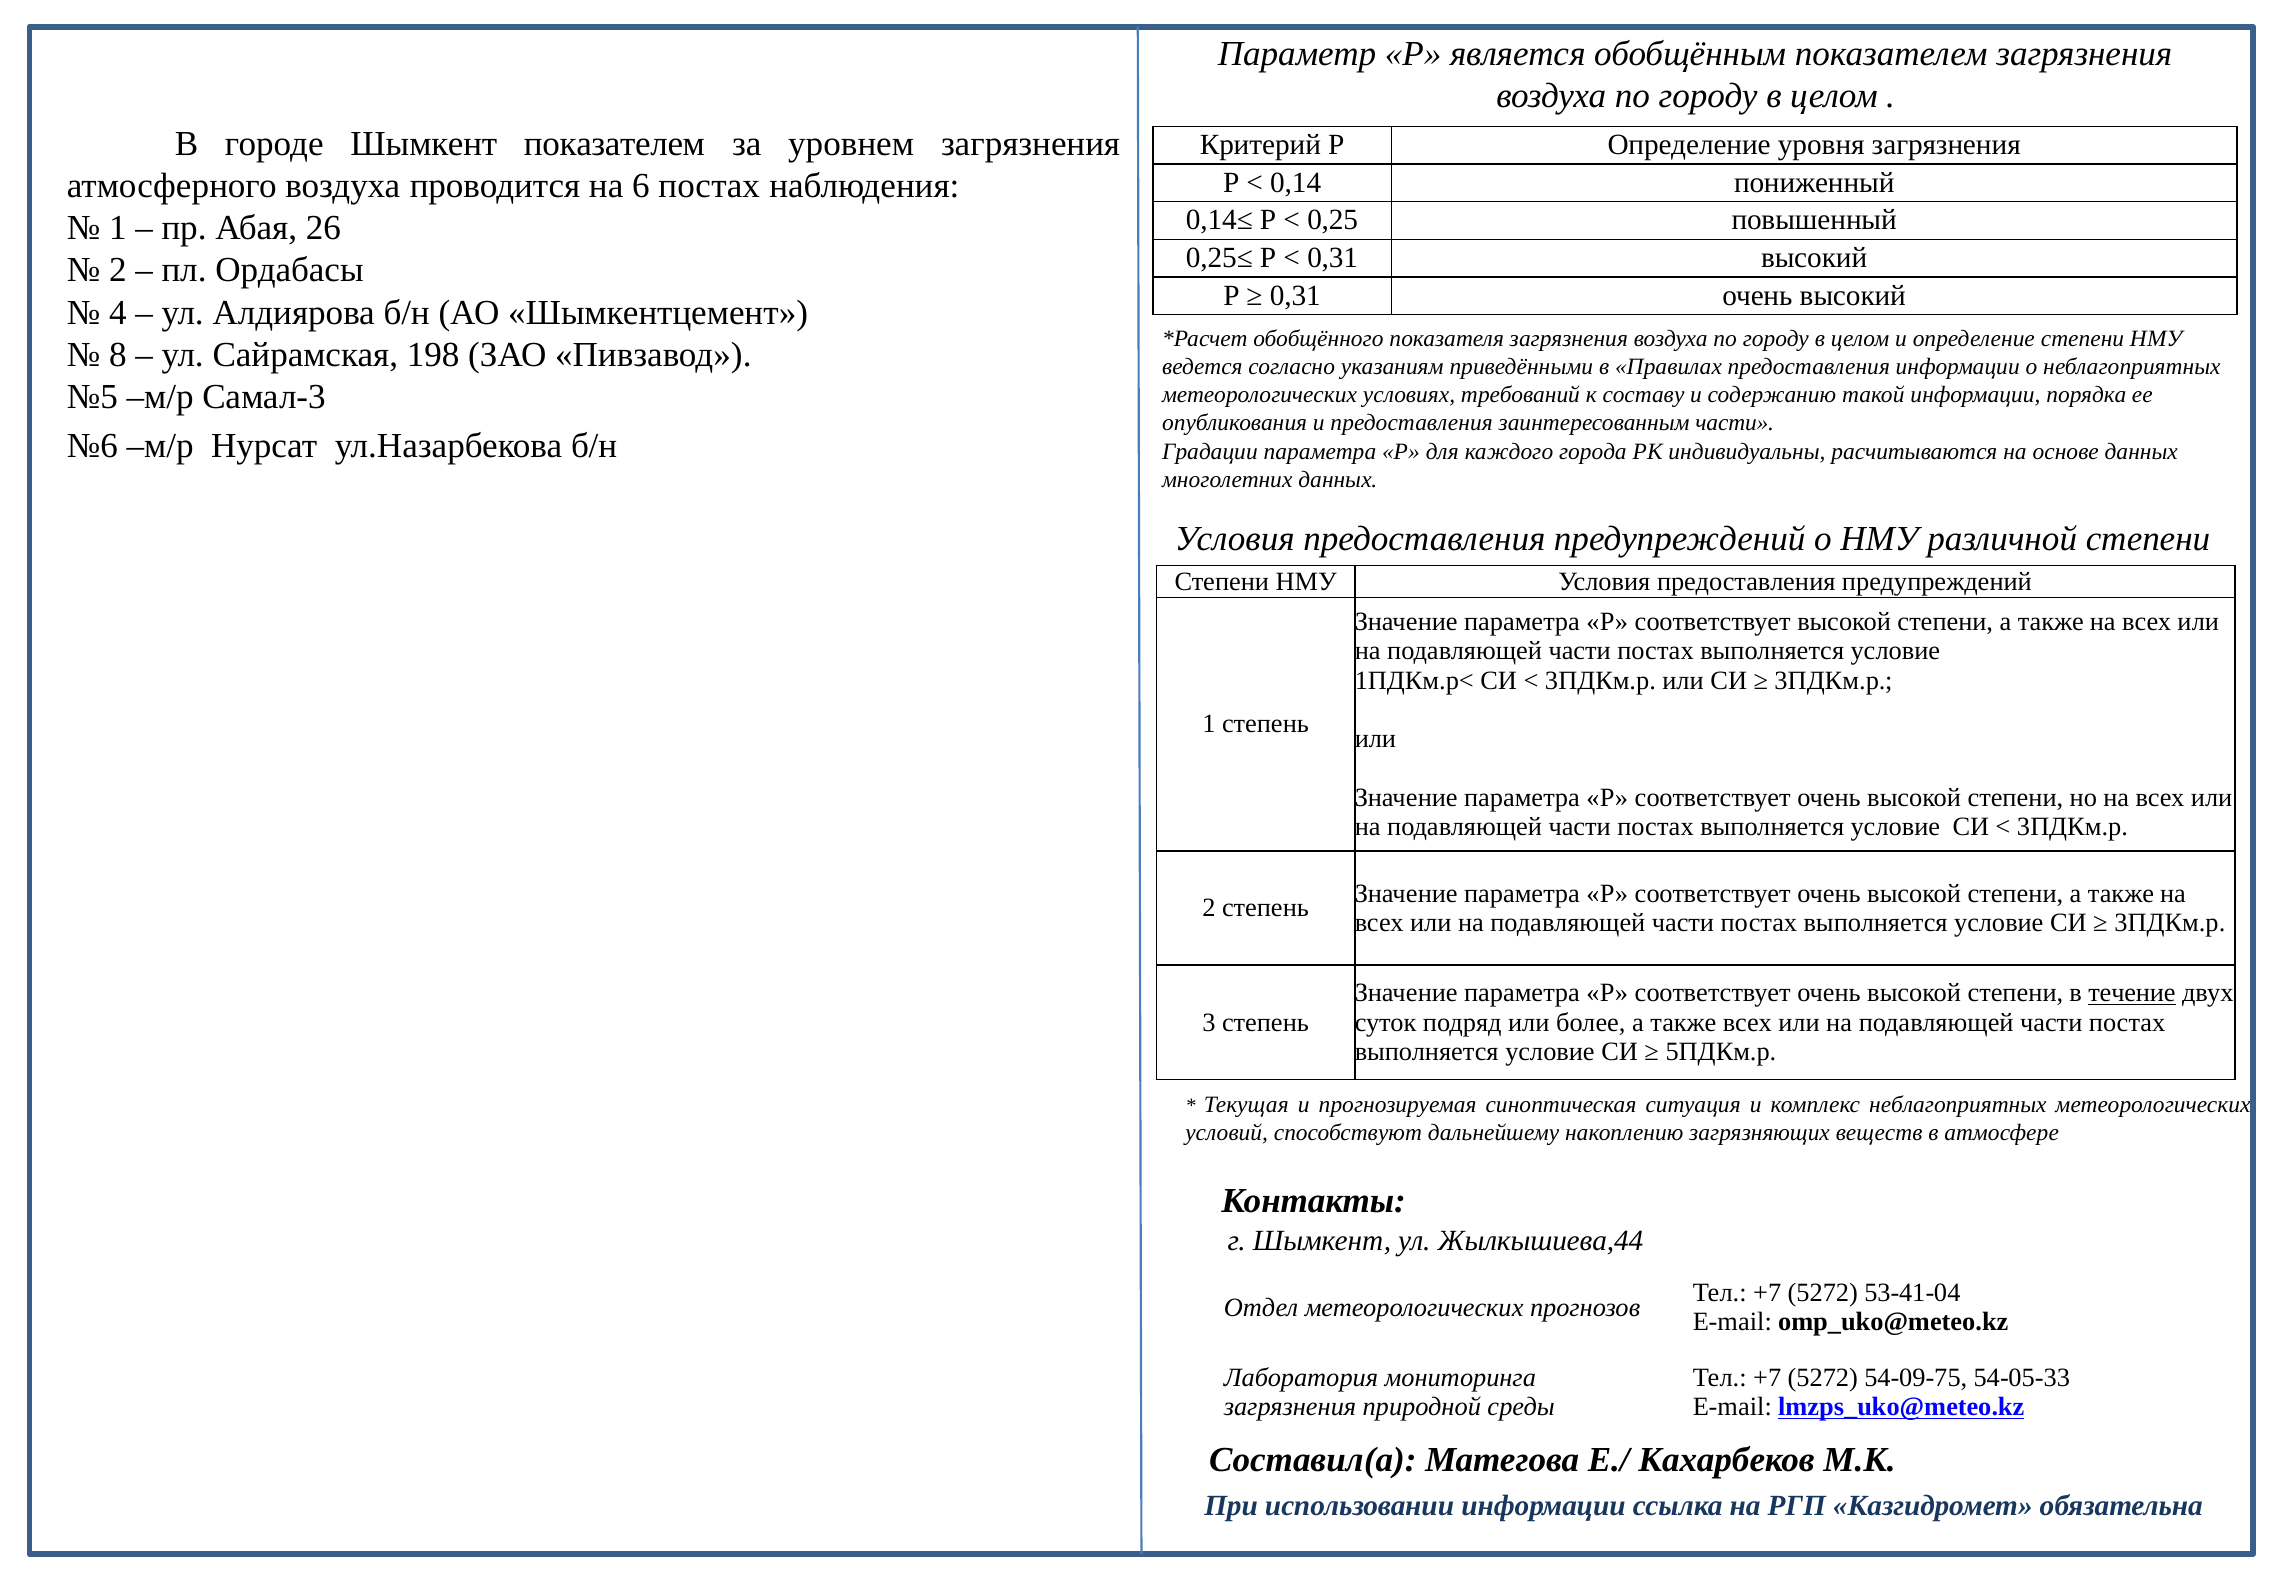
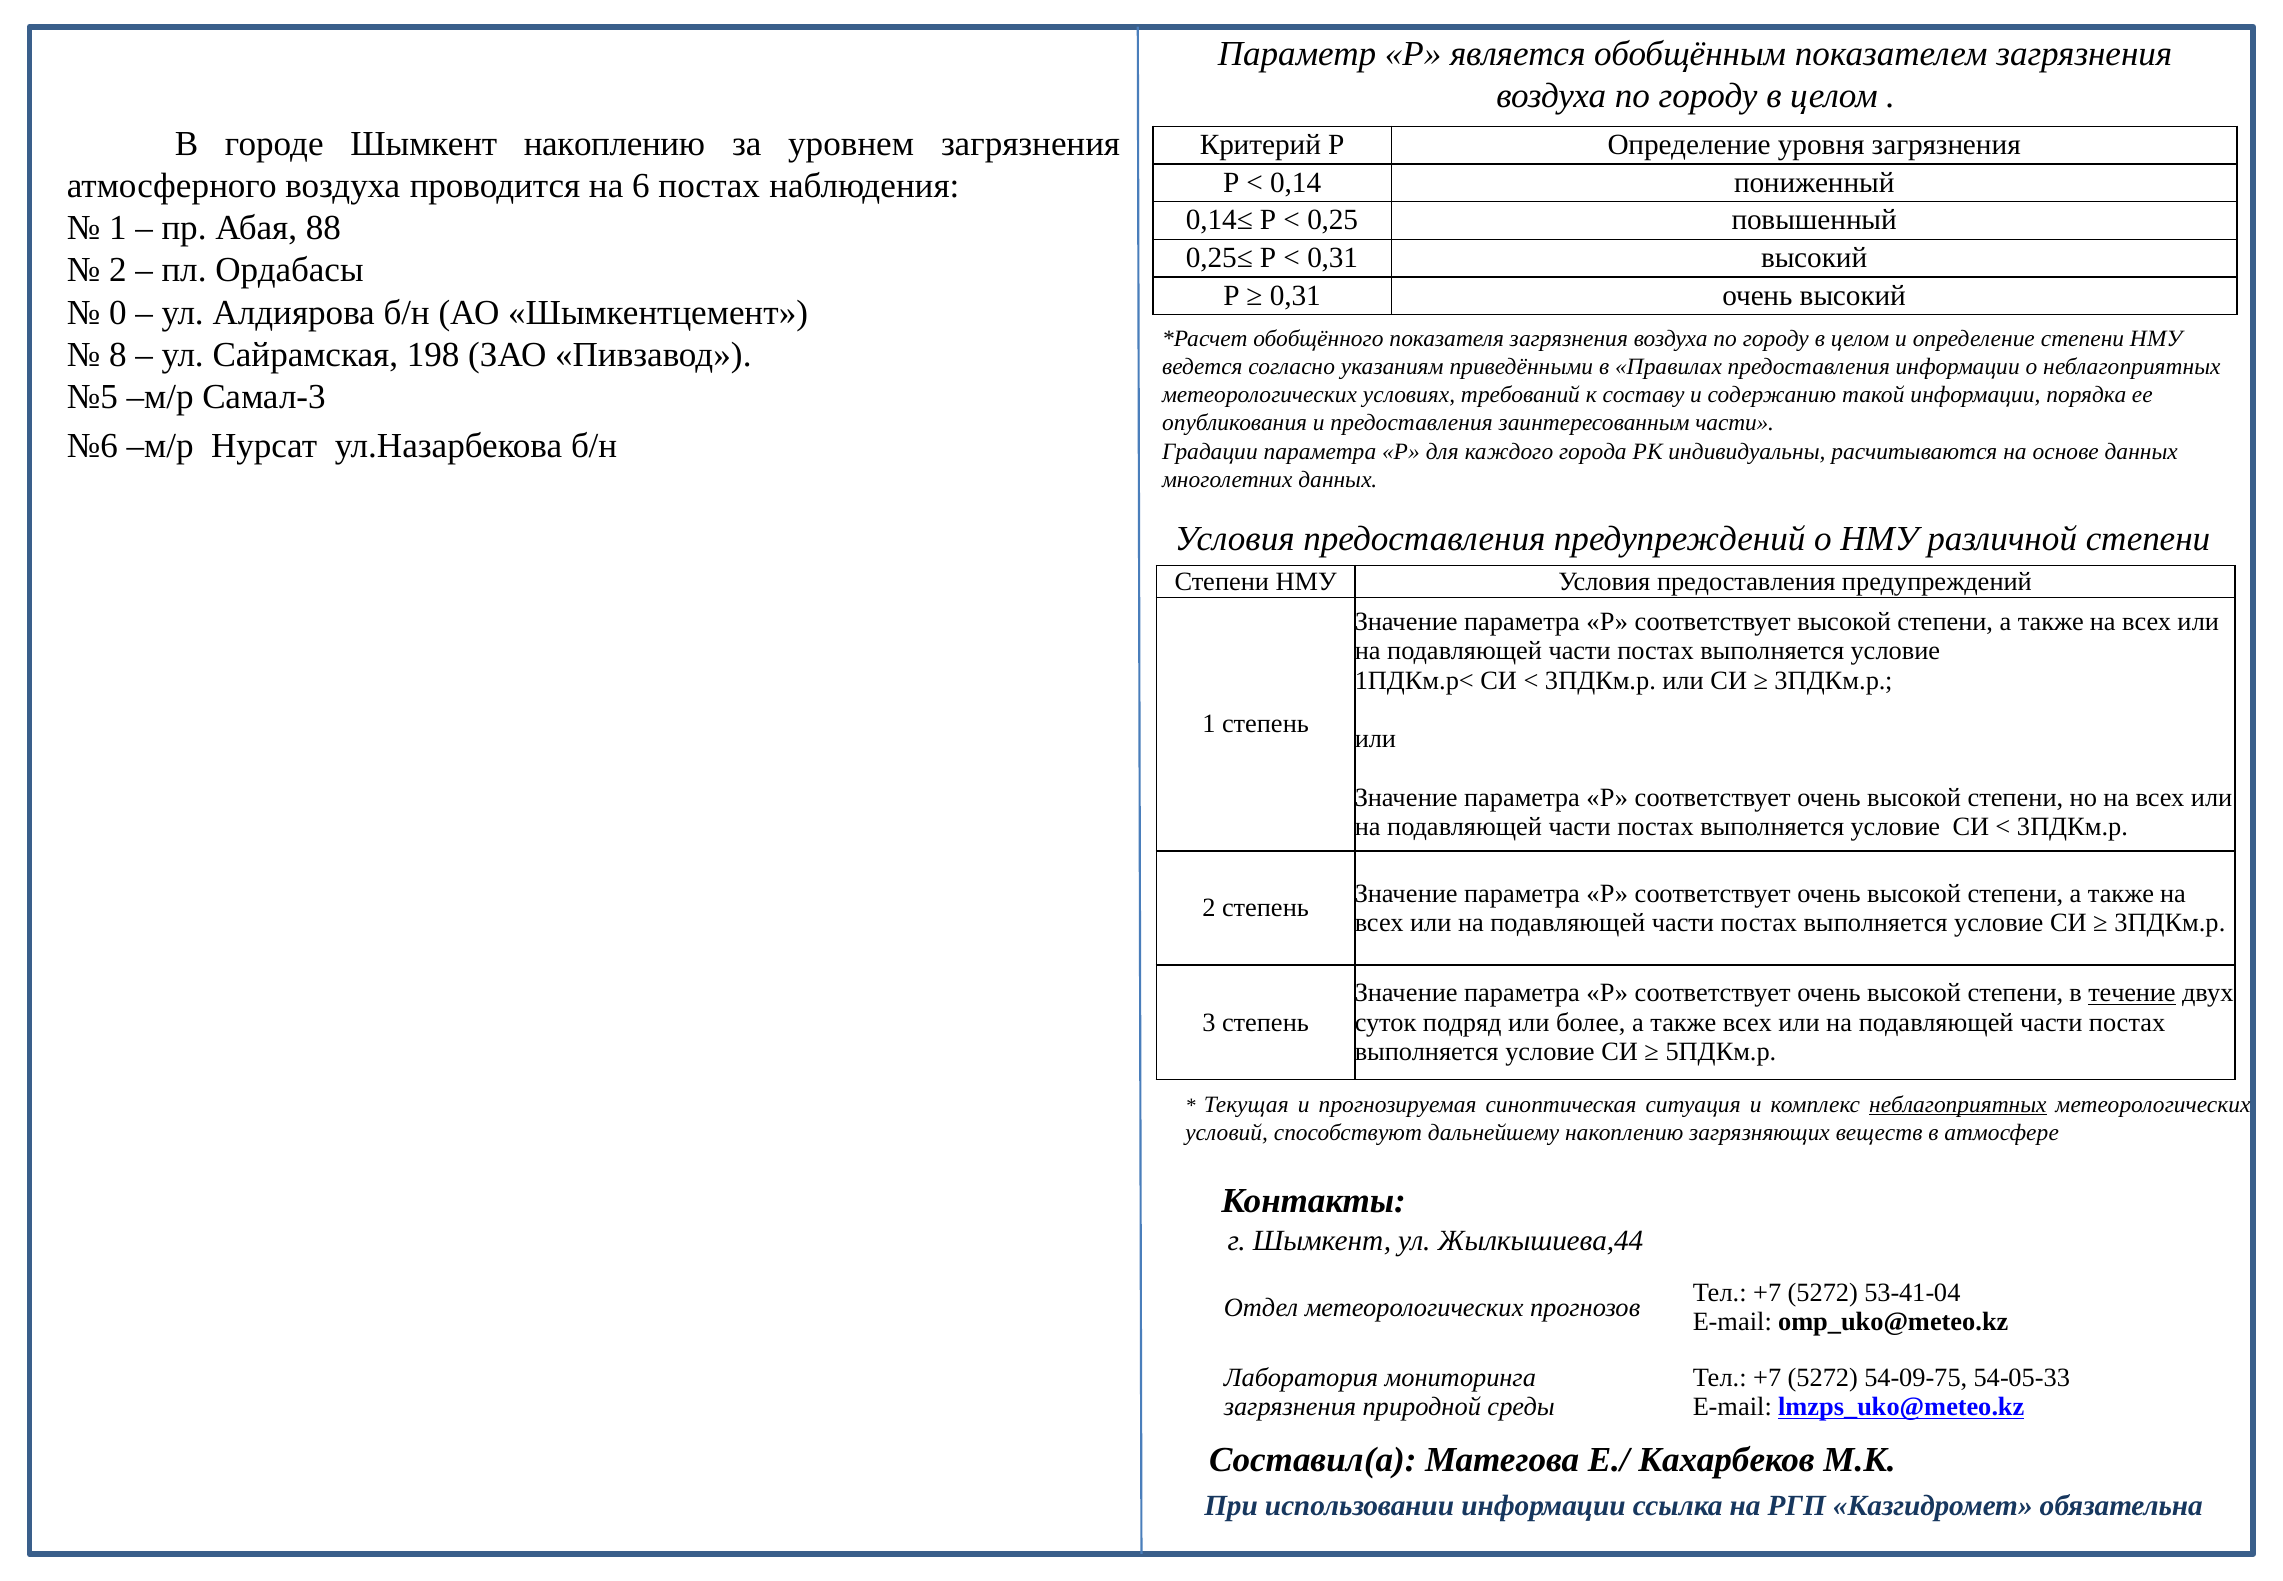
Шымкент показателем: показателем -> накоплению (614, 144)
26: 26 -> 88 (323, 228)
4: 4 -> 0 (118, 312)
неблагоприятных underline: none -> present (1958, 1104)
